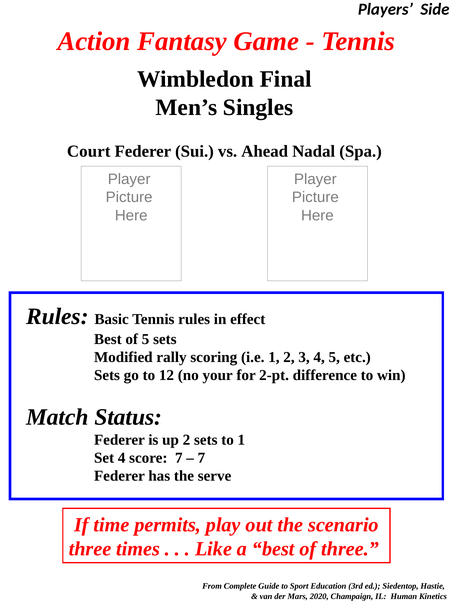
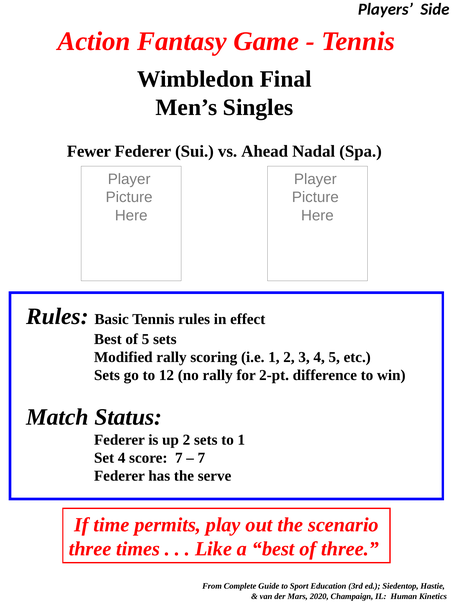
Court: Court -> Fewer (89, 151)
no your: your -> rally (218, 375)
